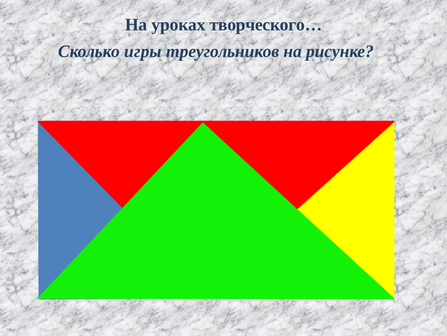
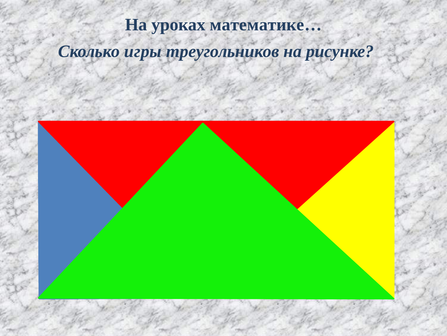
творческого…: творческого… -> математике… (266, 25)
